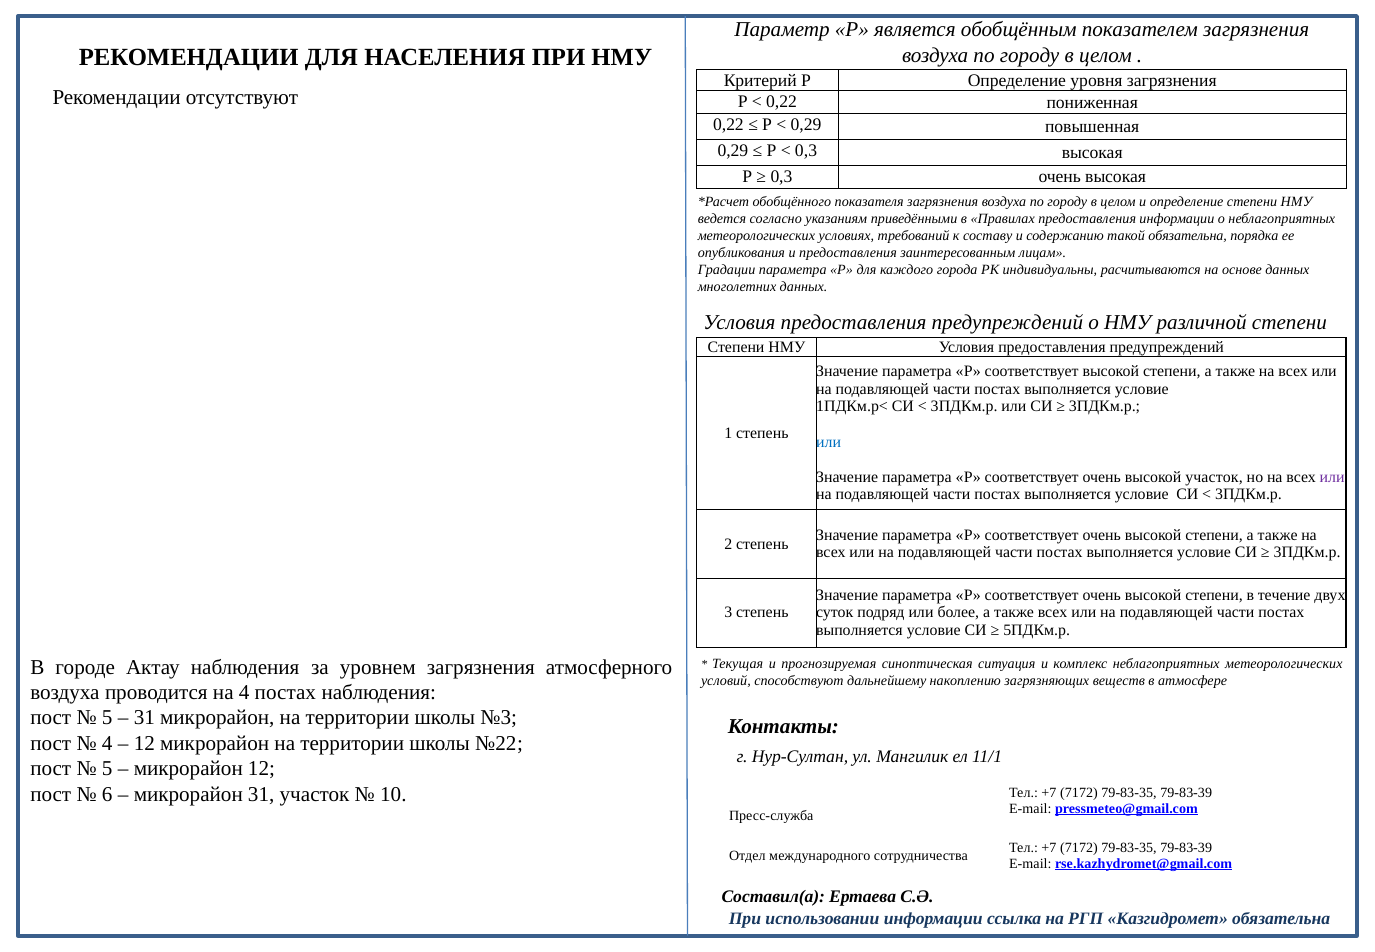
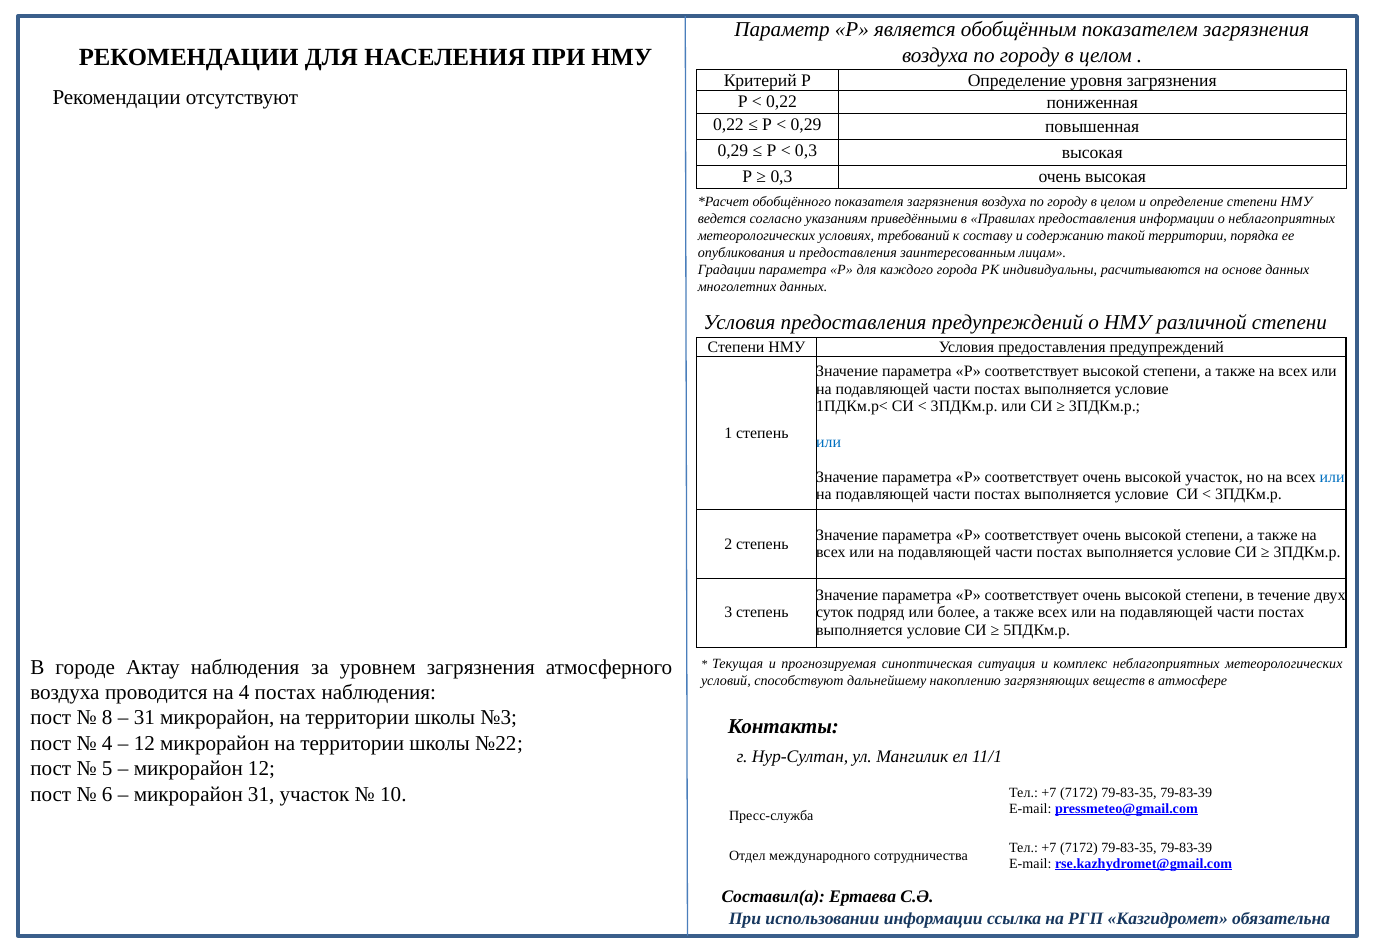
такой обязательна: обязательна -> территории (1188, 236)
или colour: purple -> blue (1332, 477)
5: 5 -> 8 (107, 718)
